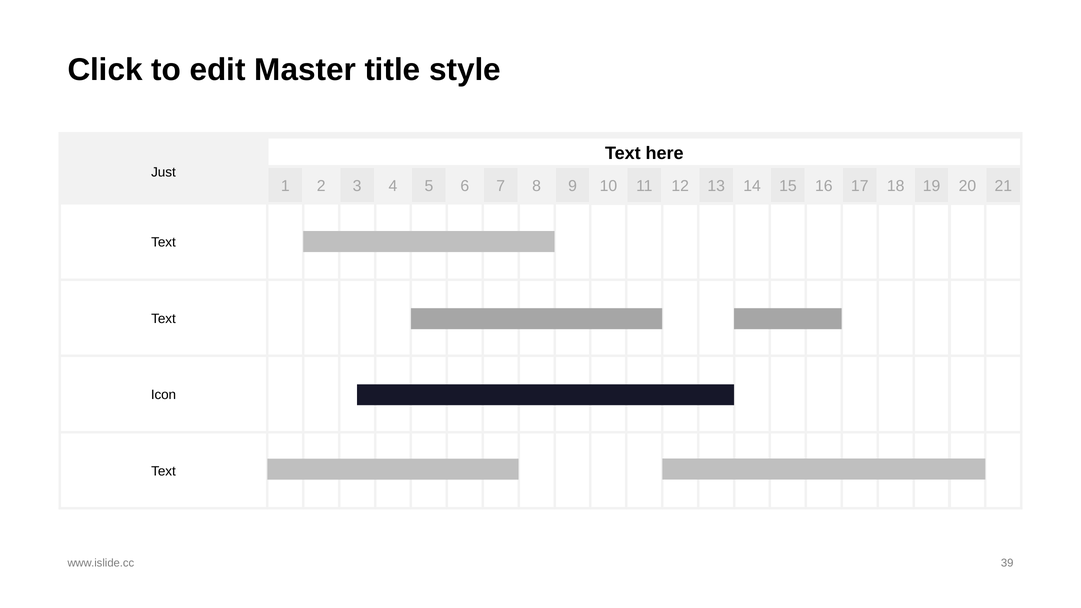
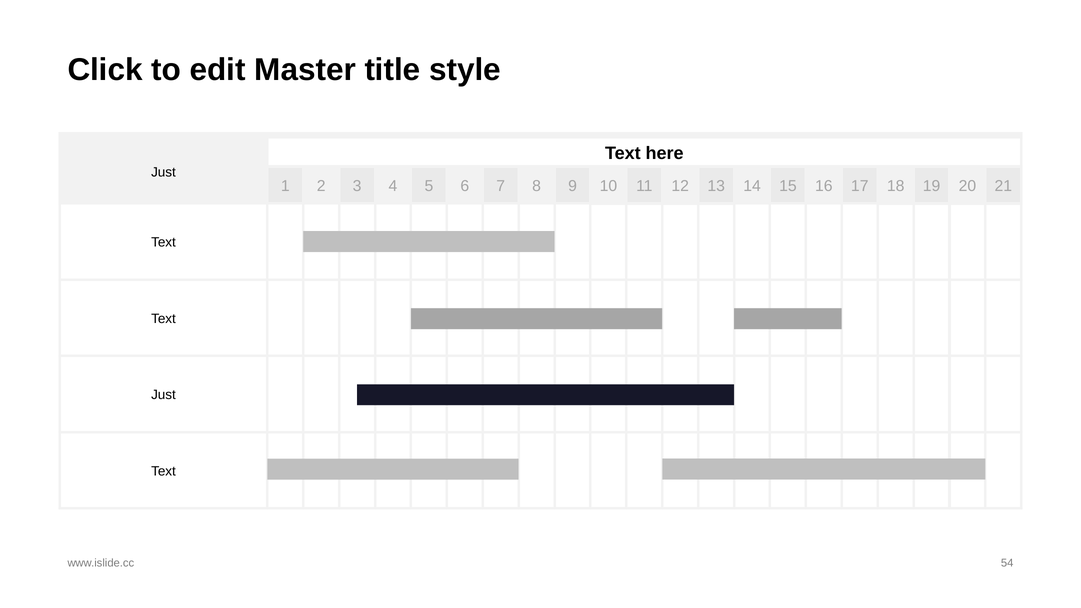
Icon: Icon -> Just (163, 395)
39: 39 -> 54 (1007, 563)
